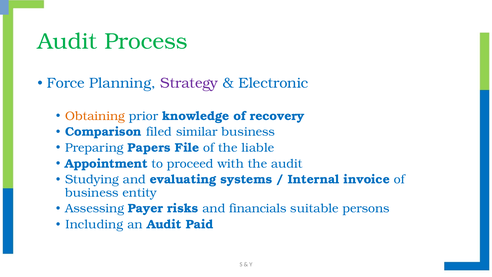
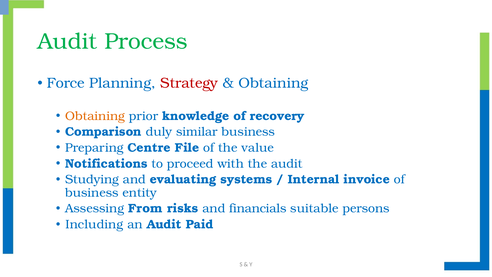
Strategy colour: purple -> red (189, 83)
Electronic: Electronic -> Obtaining (273, 83)
filed: filed -> duly (159, 132)
Papers: Papers -> Centre (149, 148)
liable: liable -> value (258, 148)
Appointment: Appointment -> Notifications (106, 163)
Payer: Payer -> From (145, 208)
